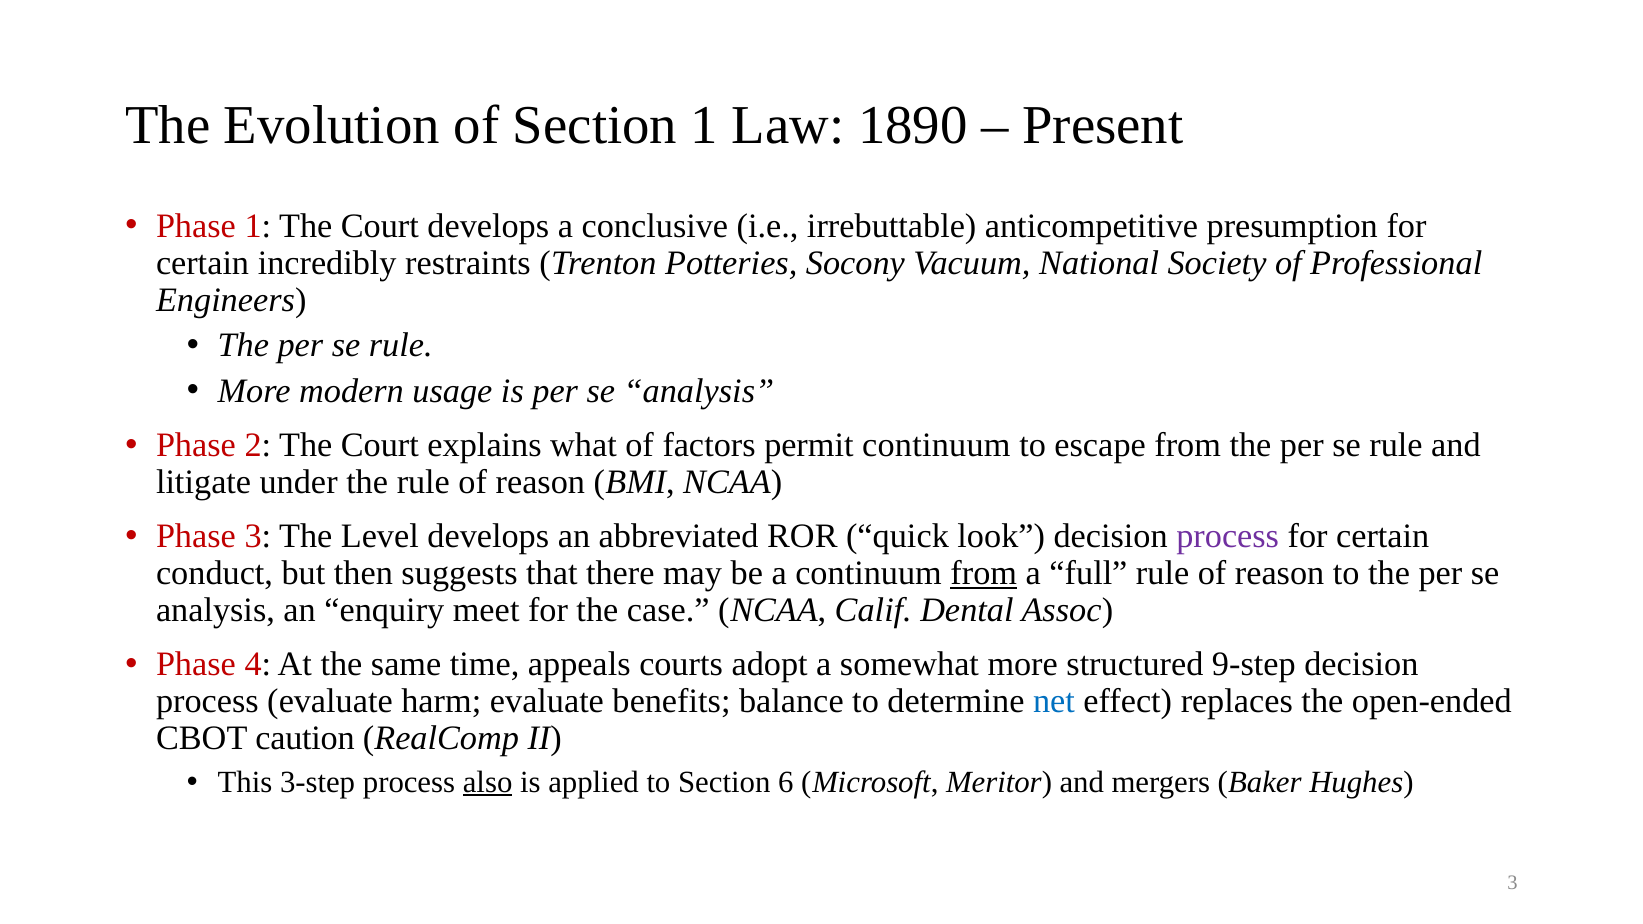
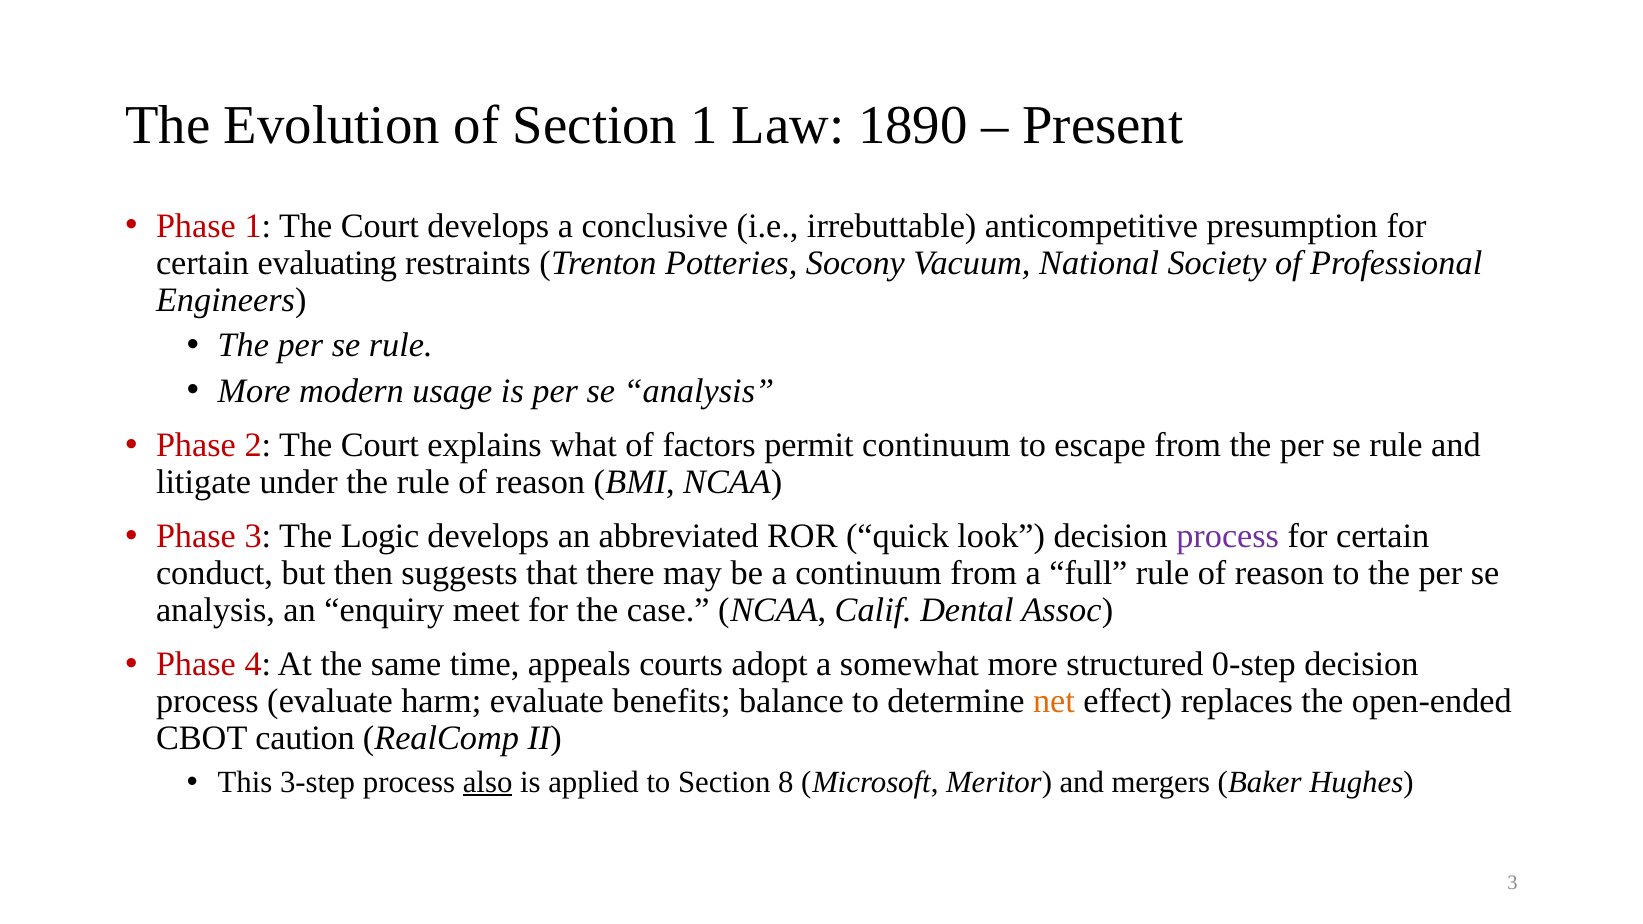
incredibly: incredibly -> evaluating (327, 263)
Level: Level -> Logic (380, 536)
from underline: present -> none (984, 573)
9-step: 9-step -> 0-step (1254, 665)
net colour: blue -> orange (1054, 702)
6: 6 -> 8 (786, 782)
